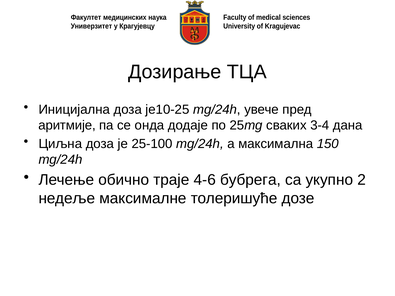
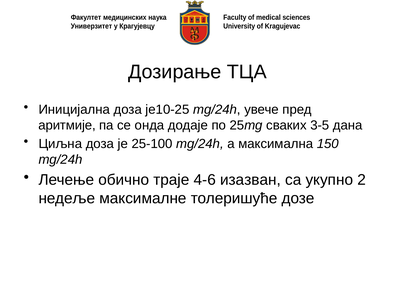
3-4: 3-4 -> 3-5 (320, 125)
бубрега: бубрега -> изазван (250, 180)
